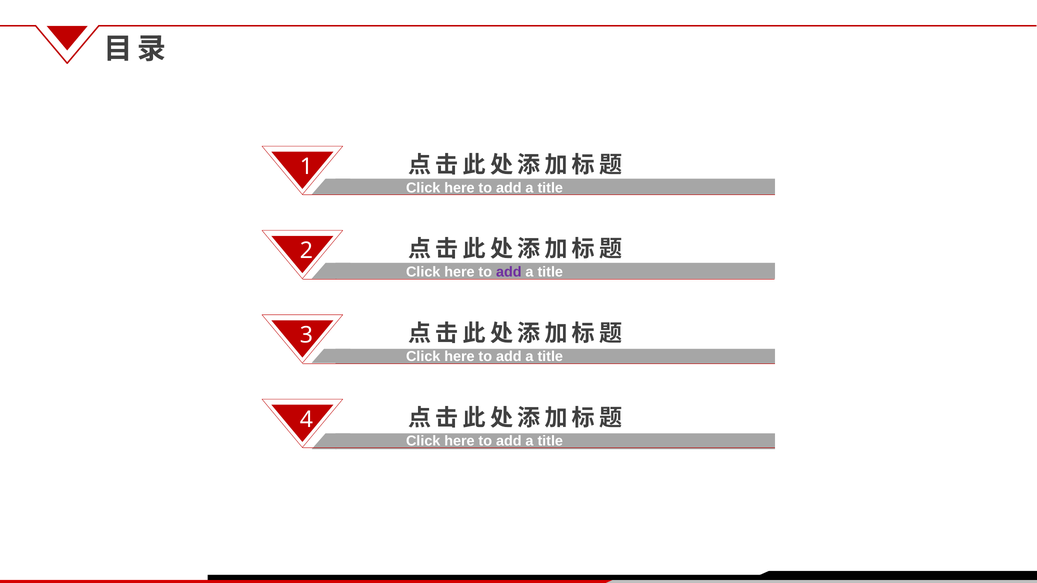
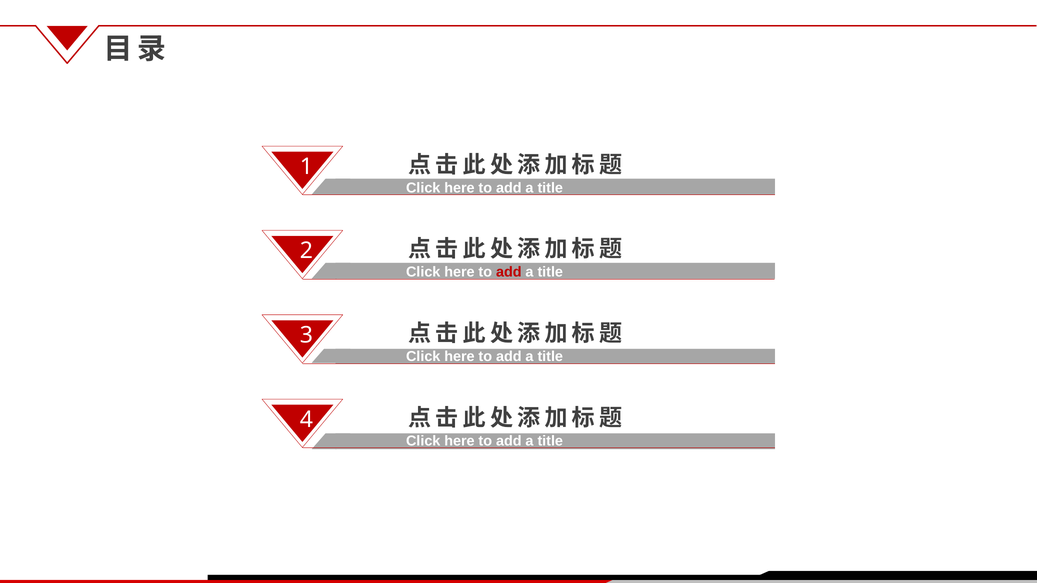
add colour: purple -> red (509, 272)
